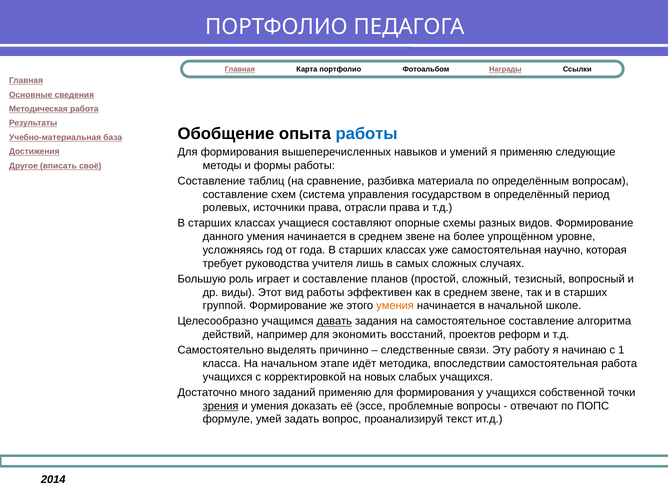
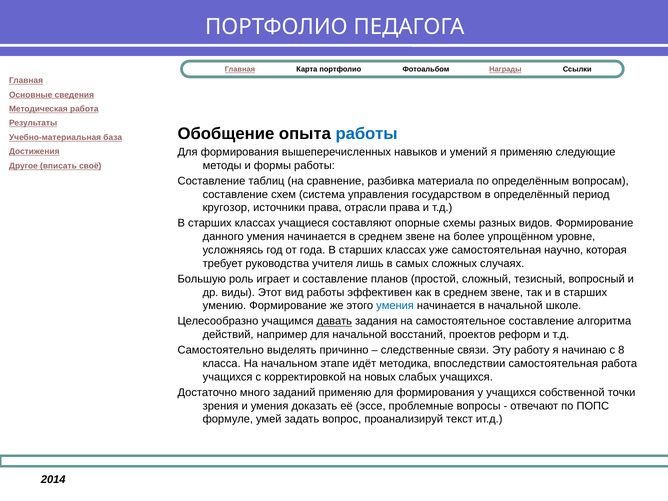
ролевых: ролевых -> кругозор (226, 208)
группой: группой -> умению (224, 306)
умения colour: orange -> blue (395, 306)
для экономить: экономить -> начальной (360, 335)
1: 1 -> 8 (621, 350)
зрения underline: present -> none (221, 406)
